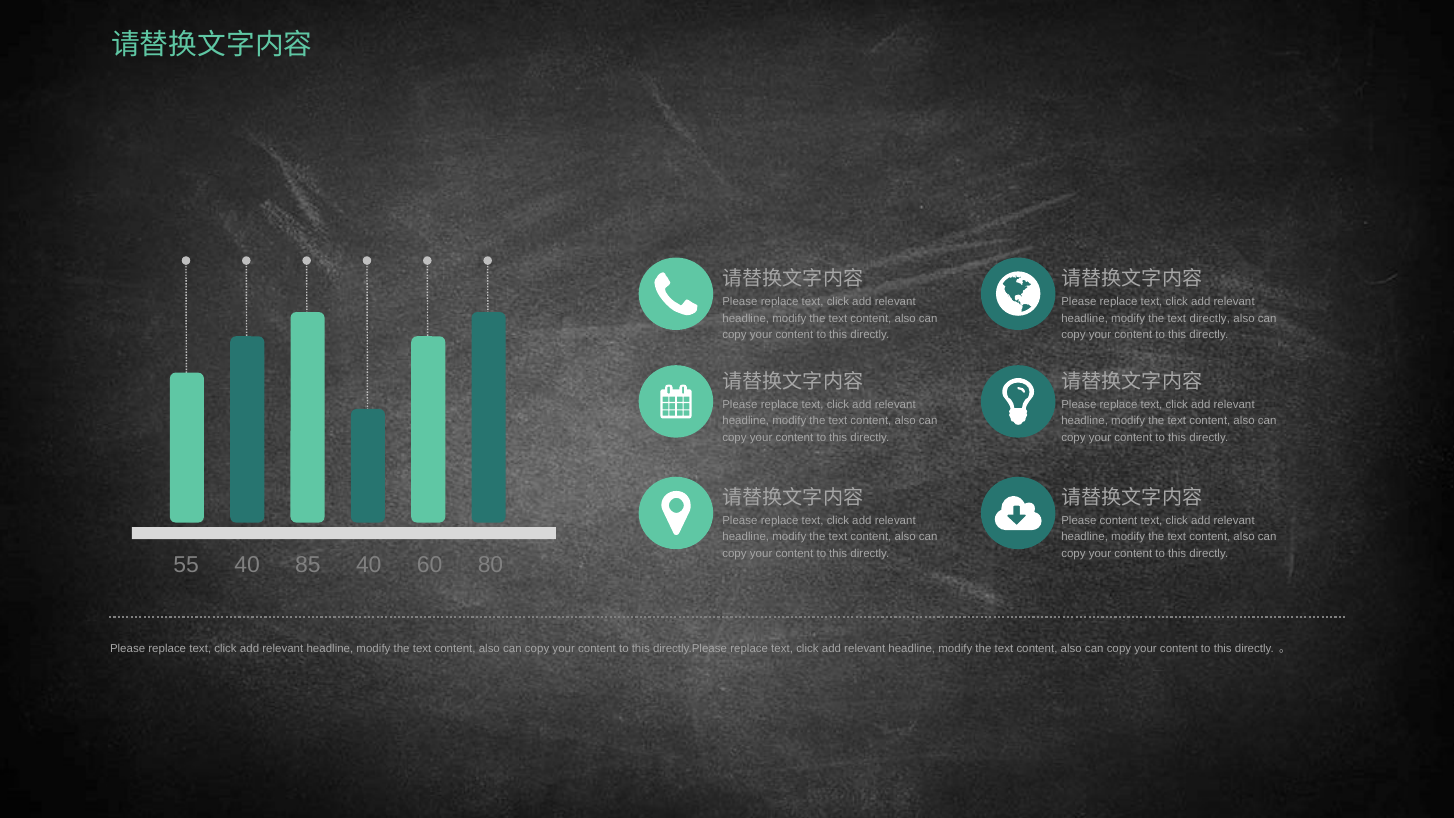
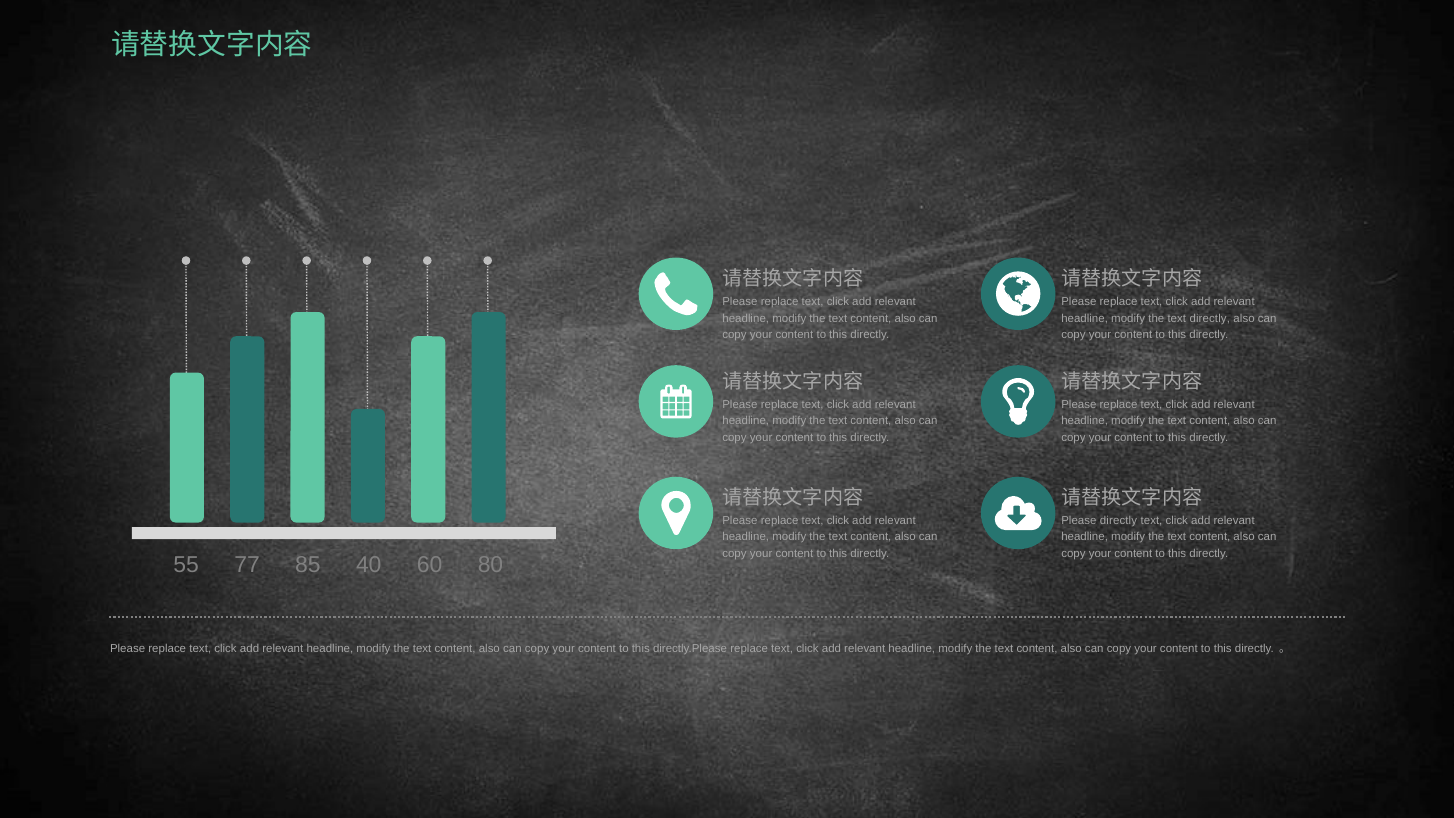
Please content: content -> directly (1118, 520)
55 40: 40 -> 77 (247, 565)
